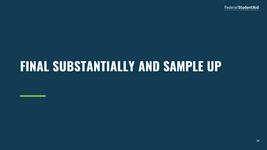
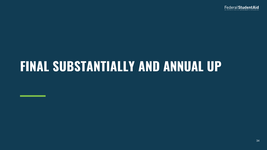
SAMPLE: SAMPLE -> ANNUAL (183, 67)
